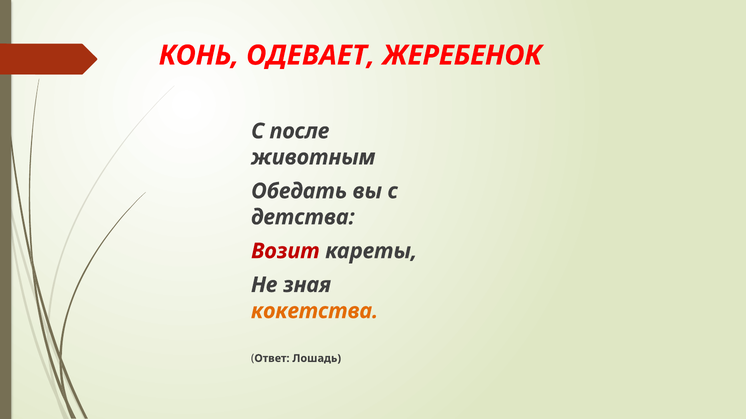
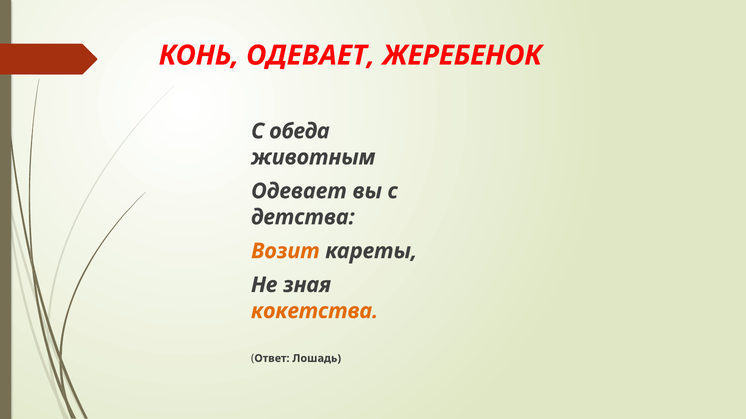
после: после -> обеда (299, 131)
Обедать: Обедать -> Одевает (299, 191)
Возит colour: red -> orange (285, 251)
